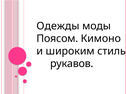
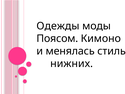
широким: широким -> менялась (70, 51)
рукавов: рукавов -> нижних (72, 64)
